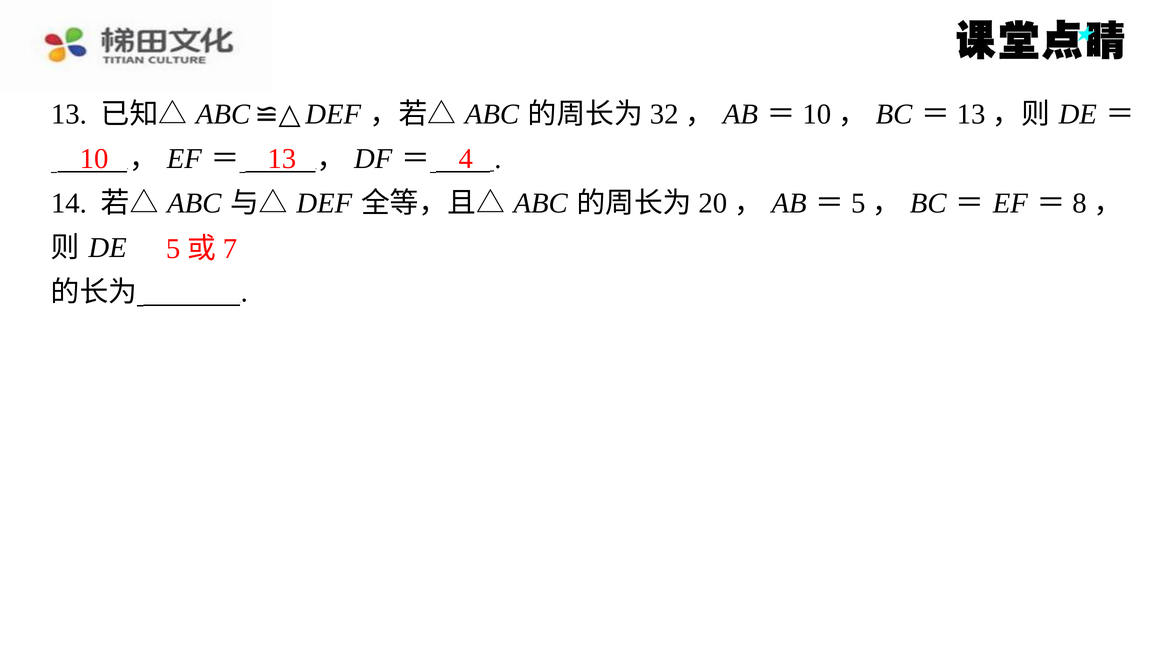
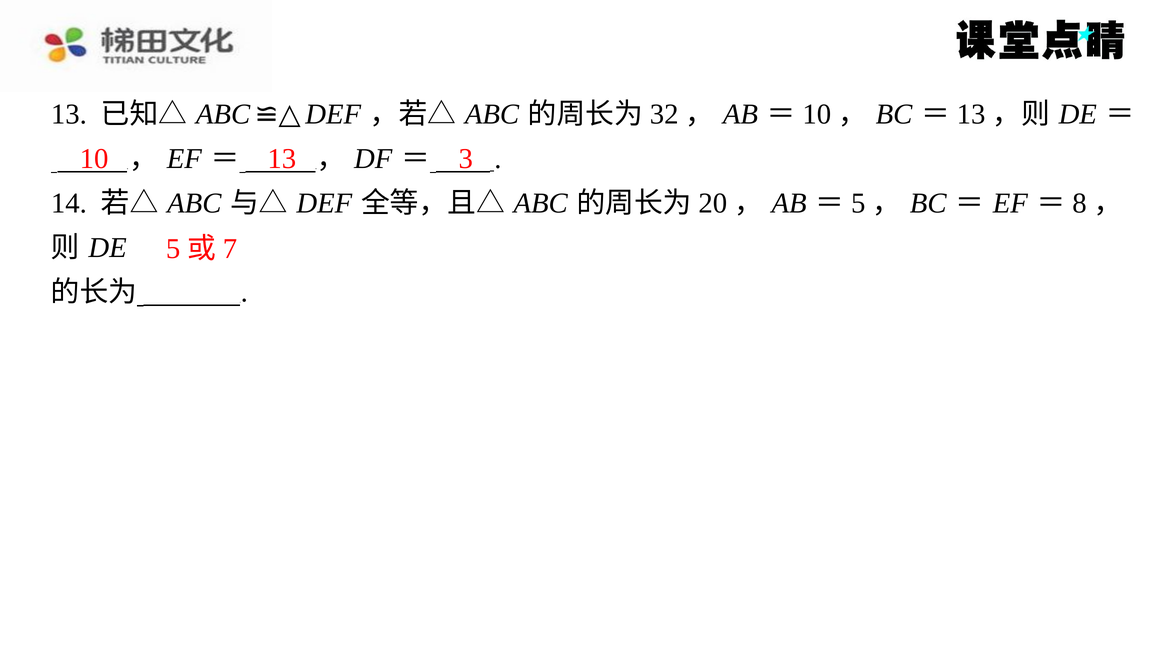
4: 4 -> 3 (466, 159)
